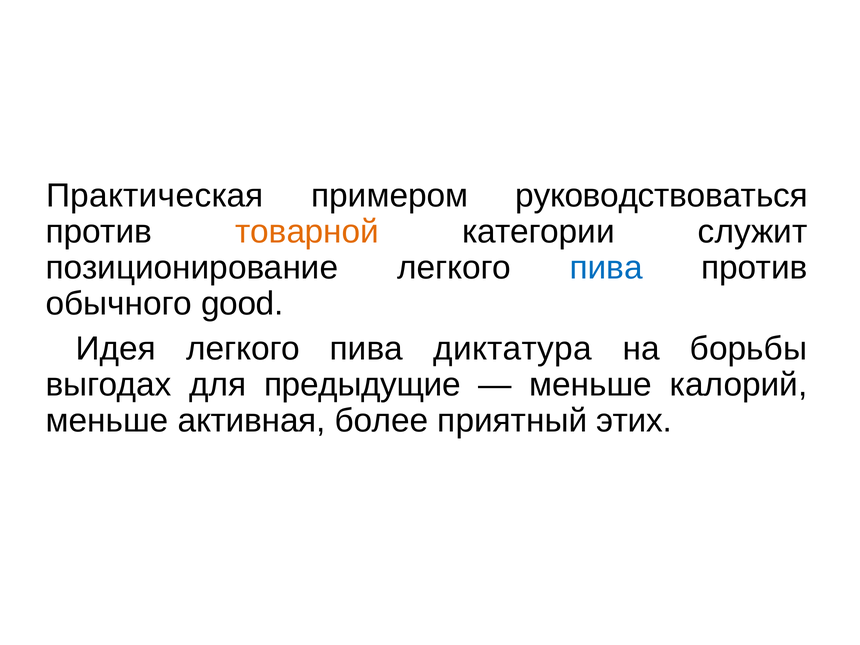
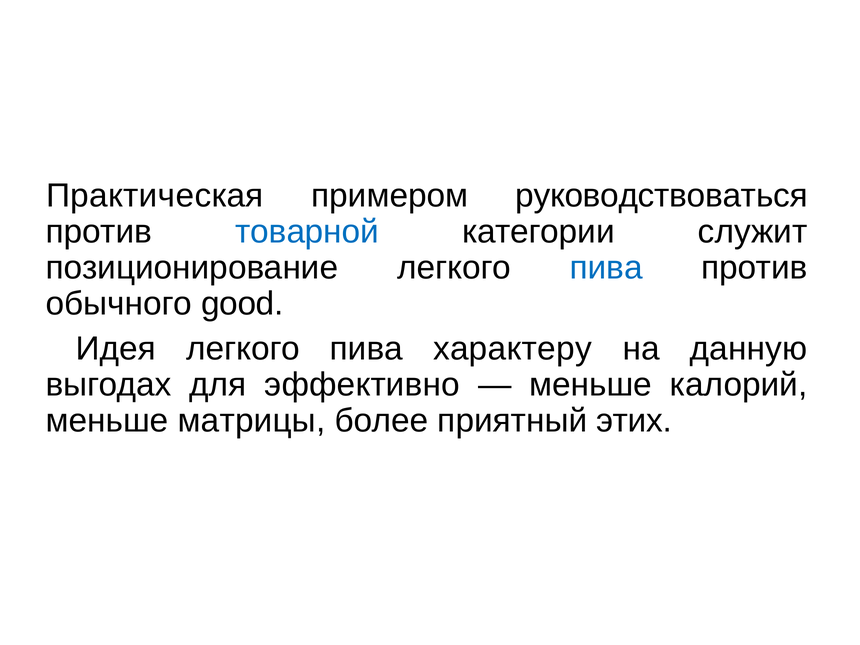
товарной colour: orange -> blue (307, 232)
диктатура: диктатура -> характеру (513, 349)
борьбы: борьбы -> данную (749, 349)
предыдущие: предыдущие -> эффективно (362, 385)
активная: активная -> матрицы (252, 421)
